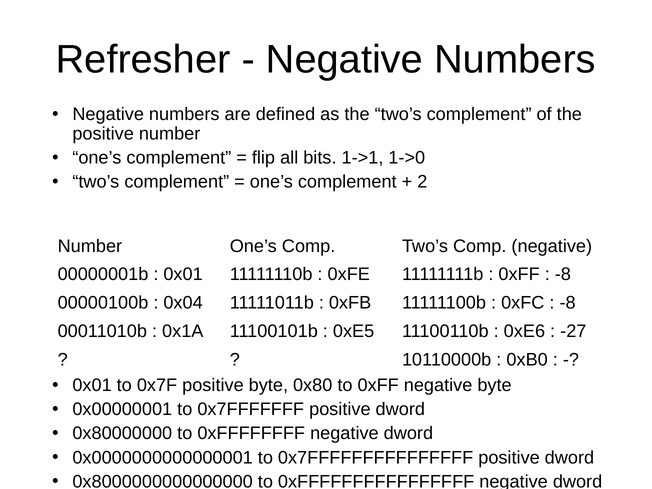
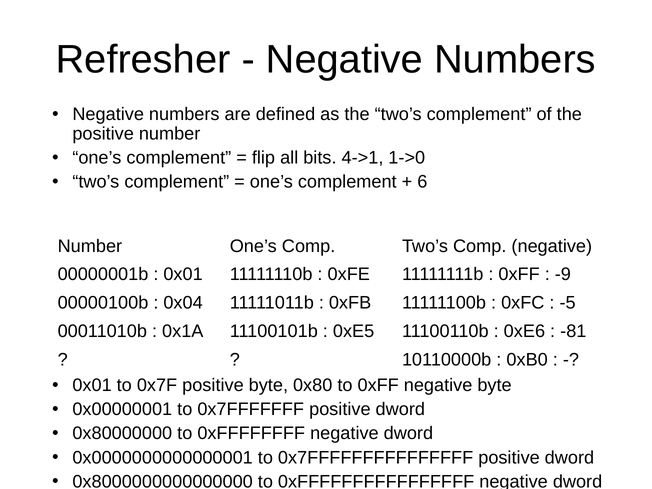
1->1: 1->1 -> 4->1 (363, 158)
2: 2 -> 6 (422, 182)
-8: -8 -> -9 (563, 274)
-8: -8 -> -5 (568, 303)
-27: -27 -> -81 (573, 331)
